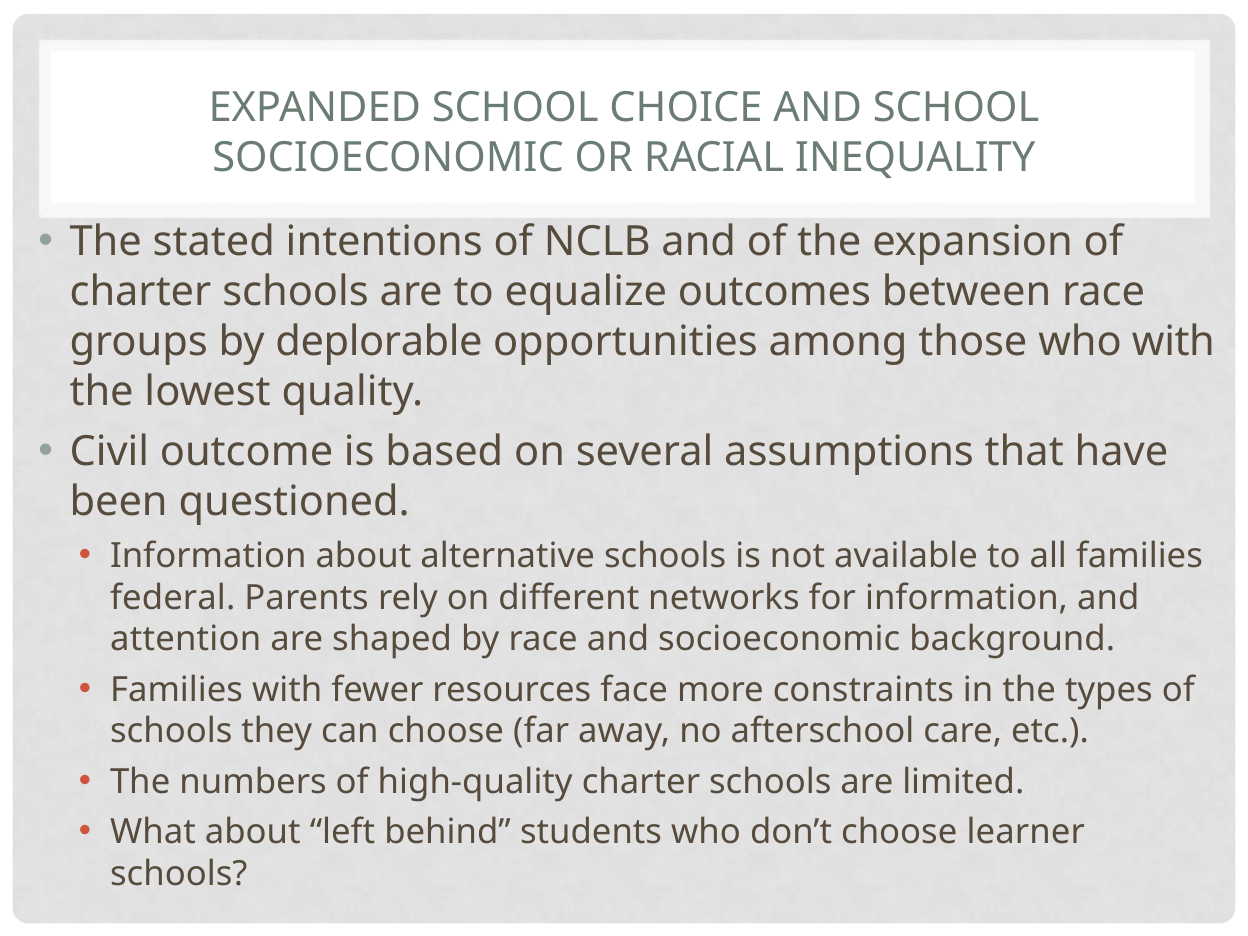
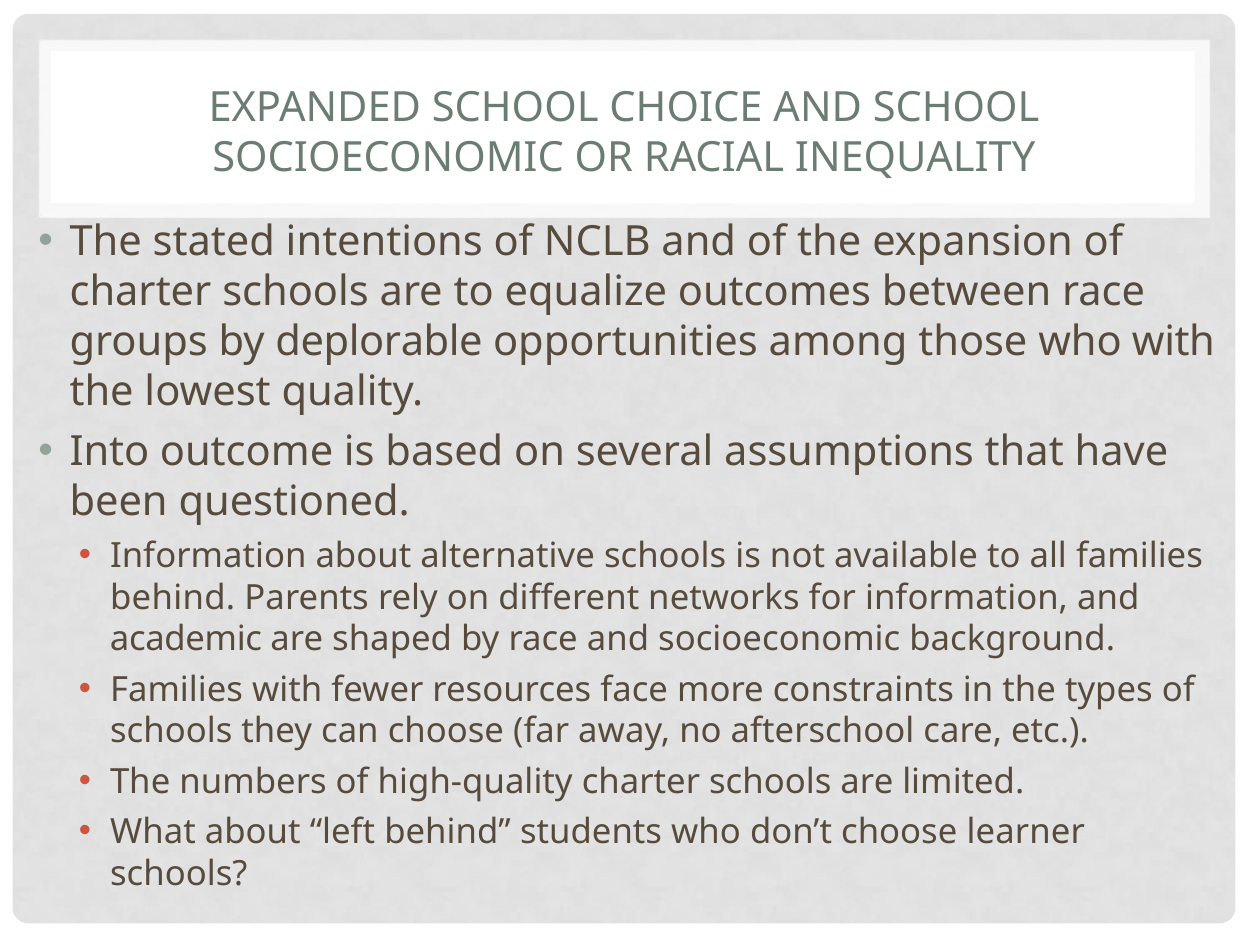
Civil: Civil -> Into (109, 452)
federal: federal -> behind (173, 598)
attention: attention -> academic (186, 639)
